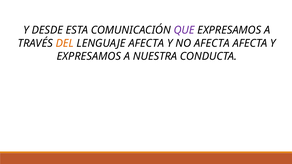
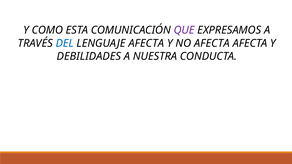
DESDE: DESDE -> COMO (47, 30)
DEL colour: orange -> blue (65, 43)
EXPRESAMOS: EXPRESAMOS -> DEBILIDADES (89, 56)
